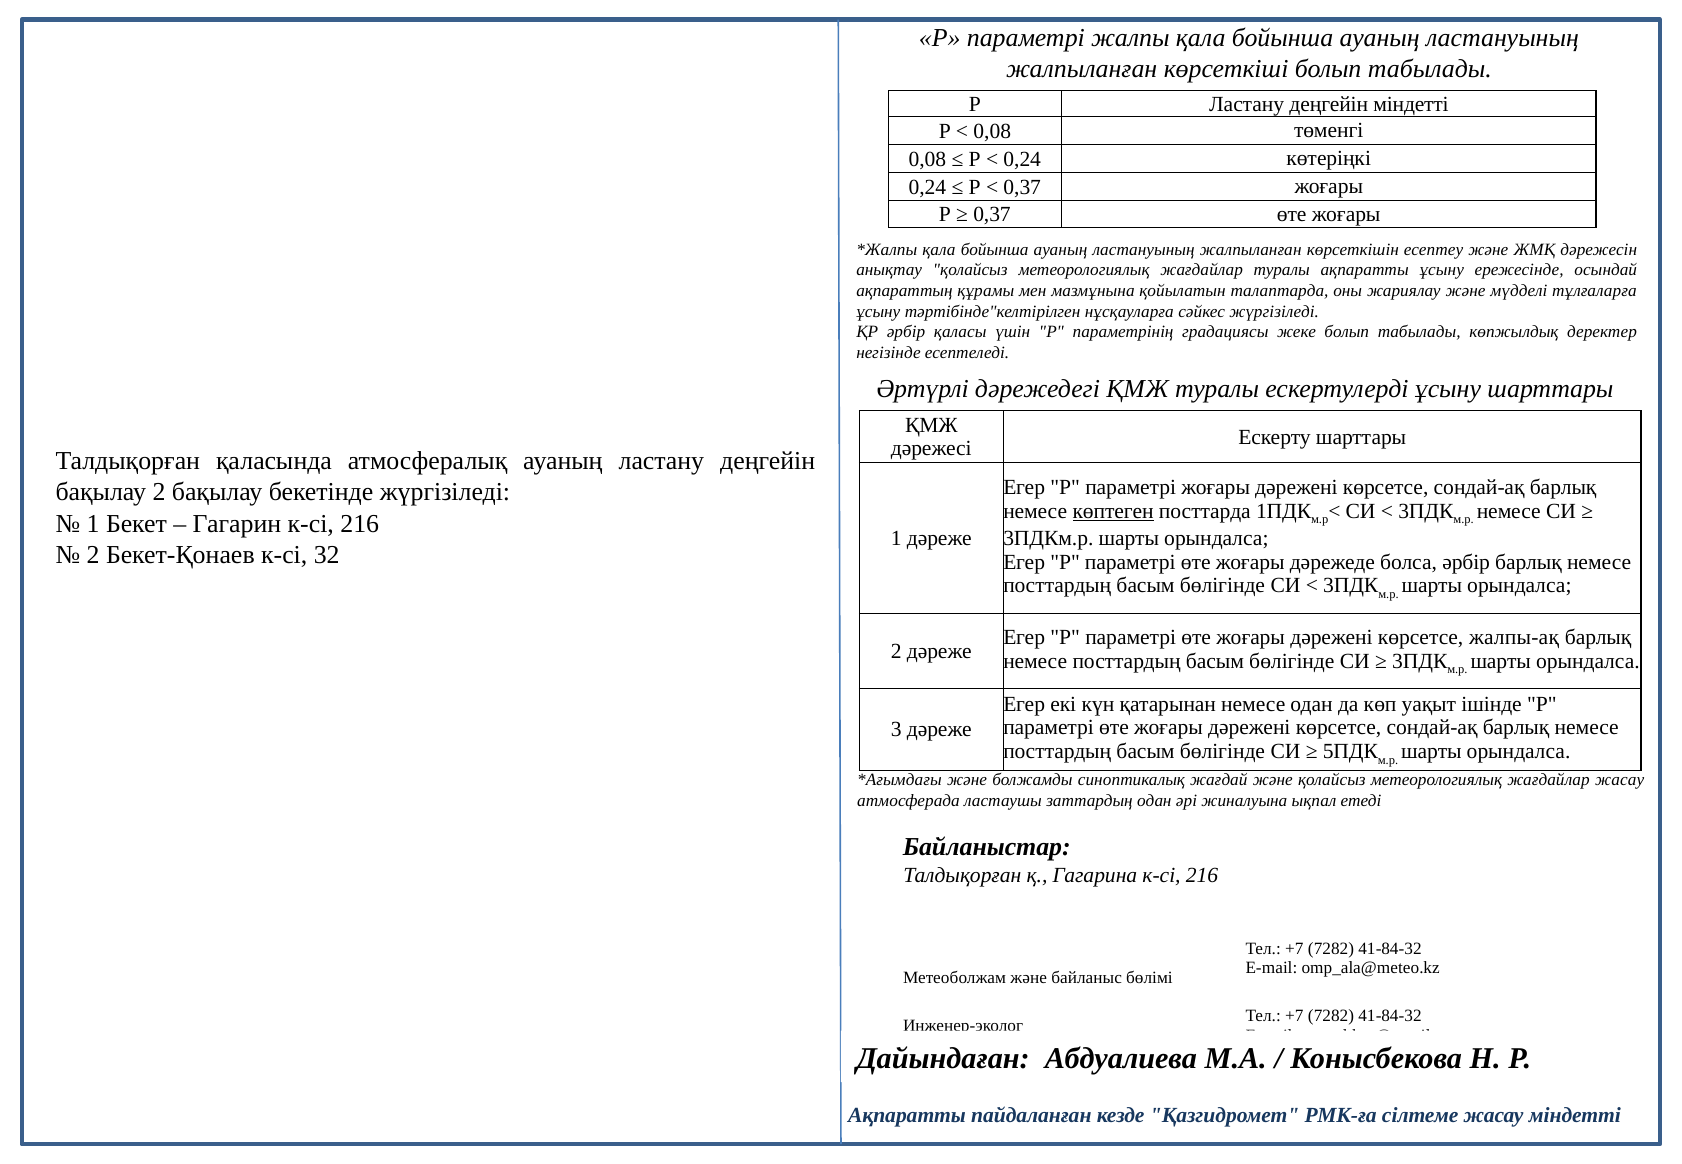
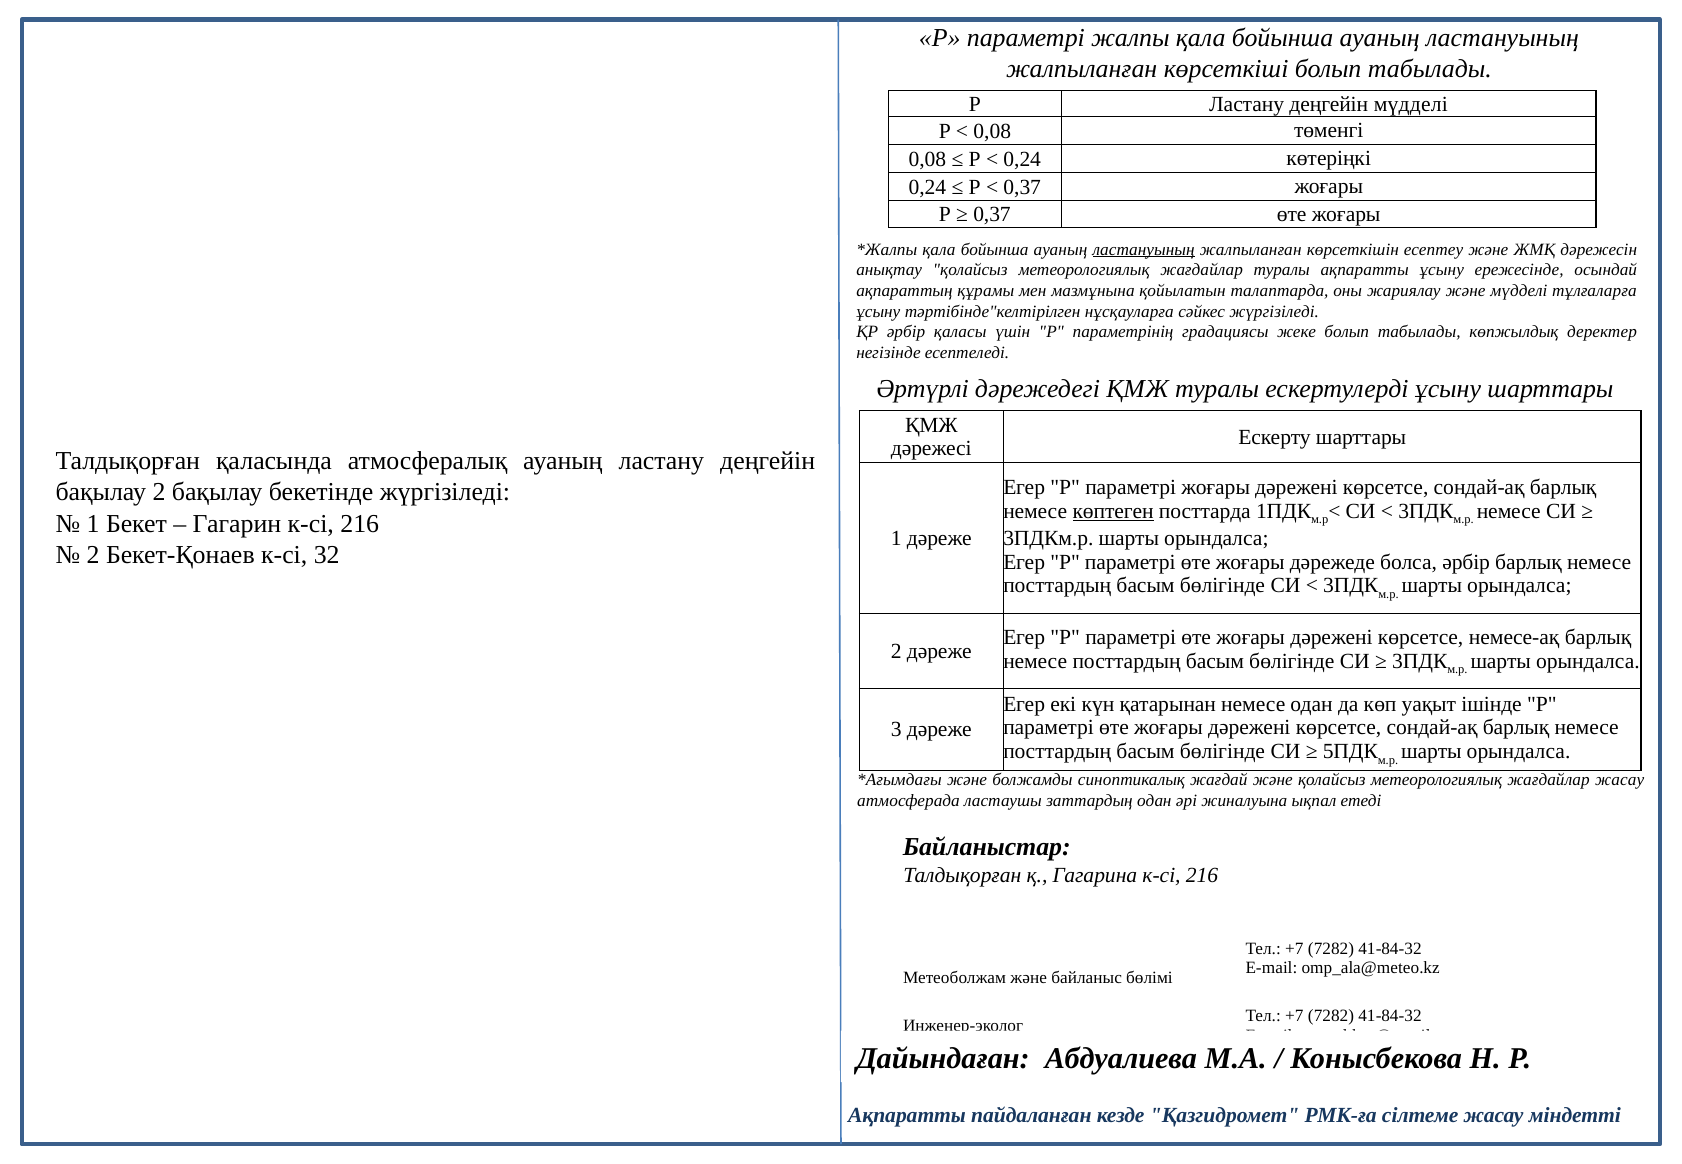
деңгейін міндетті: міндетті -> мүдделі (1411, 104)
ластануының underline: none -> present (1144, 250)
жалпы-ақ: жалпы-ақ -> немесе-ақ (1514, 638)
